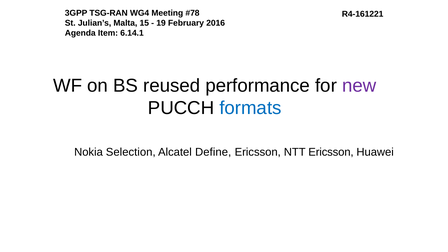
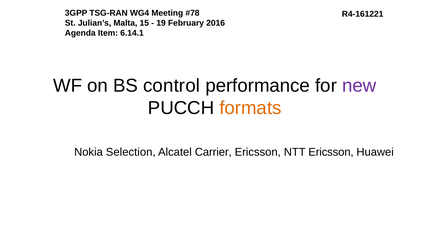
reused: reused -> control (172, 86)
formats colour: blue -> orange (250, 108)
Define: Define -> Carrier (213, 152)
